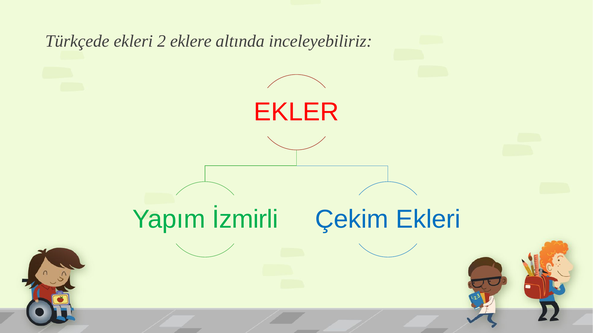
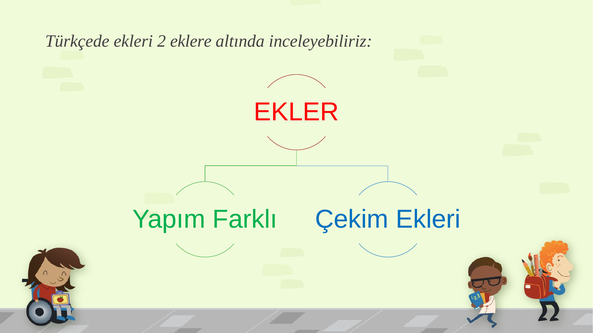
İzmirli: İzmirli -> Farklı (245, 220)
